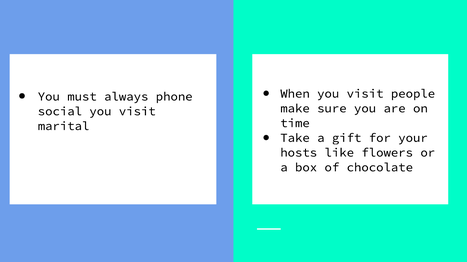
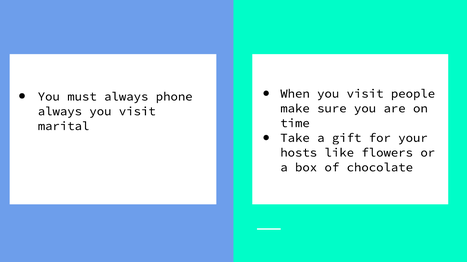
social: social -> always (60, 112)
